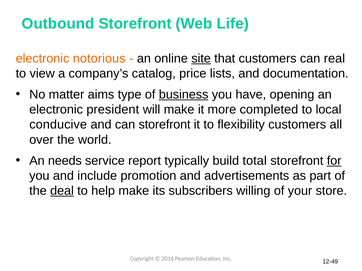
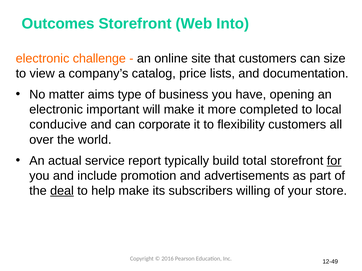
Outbound: Outbound -> Outcomes (58, 24)
Life: Life -> Into (233, 24)
notorious: notorious -> challenge (99, 58)
site underline: present -> none (201, 58)
real: real -> size (335, 58)
business underline: present -> none (184, 95)
president: president -> important (113, 110)
can storefront: storefront -> corporate (165, 125)
needs: needs -> actual (65, 161)
